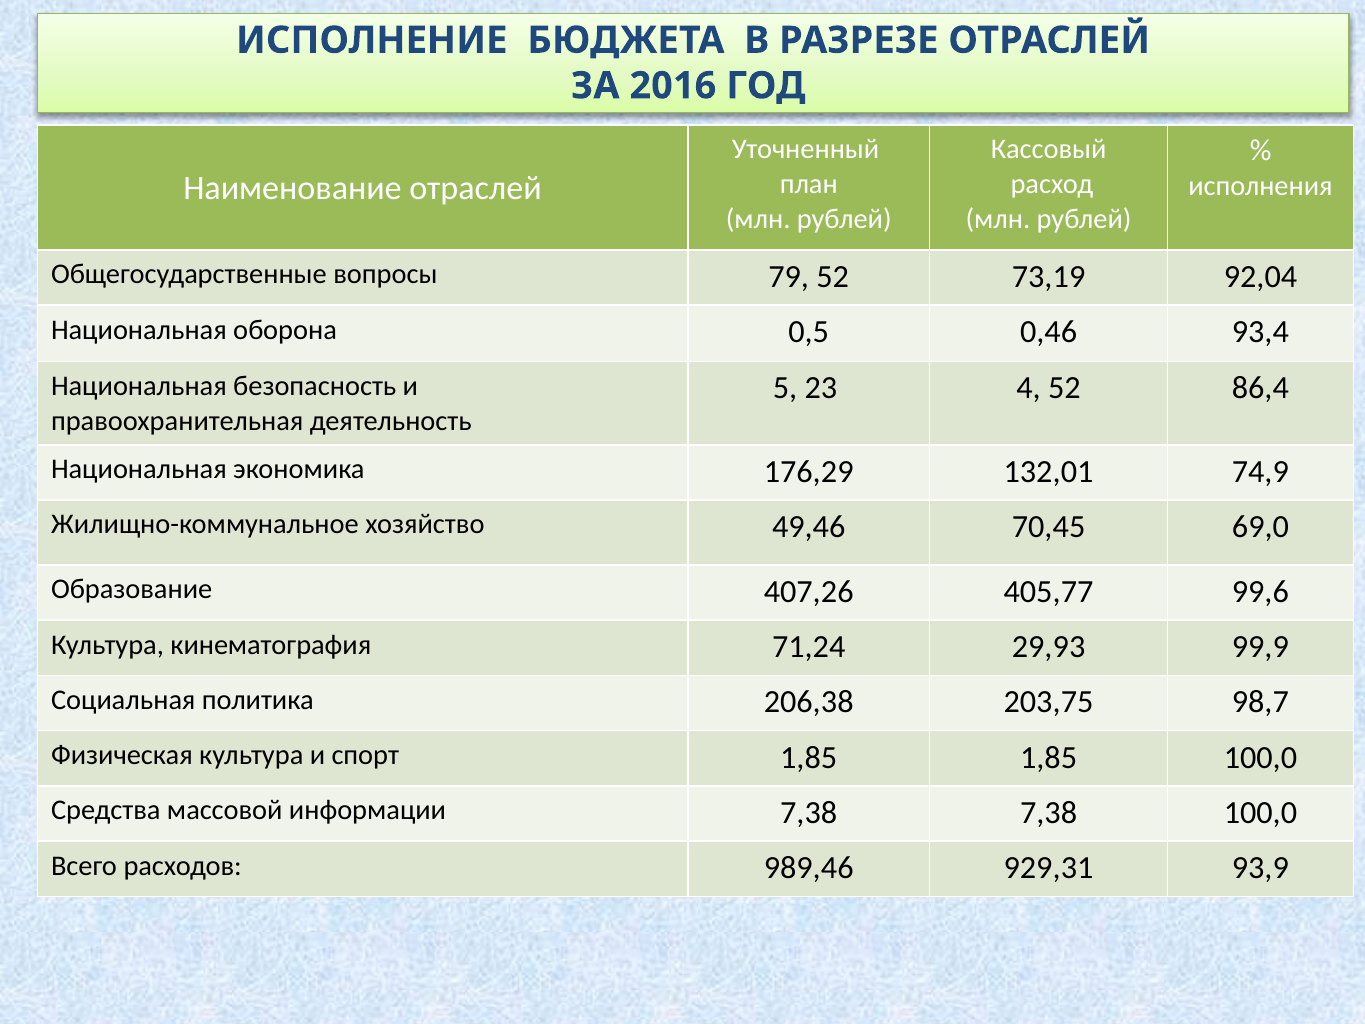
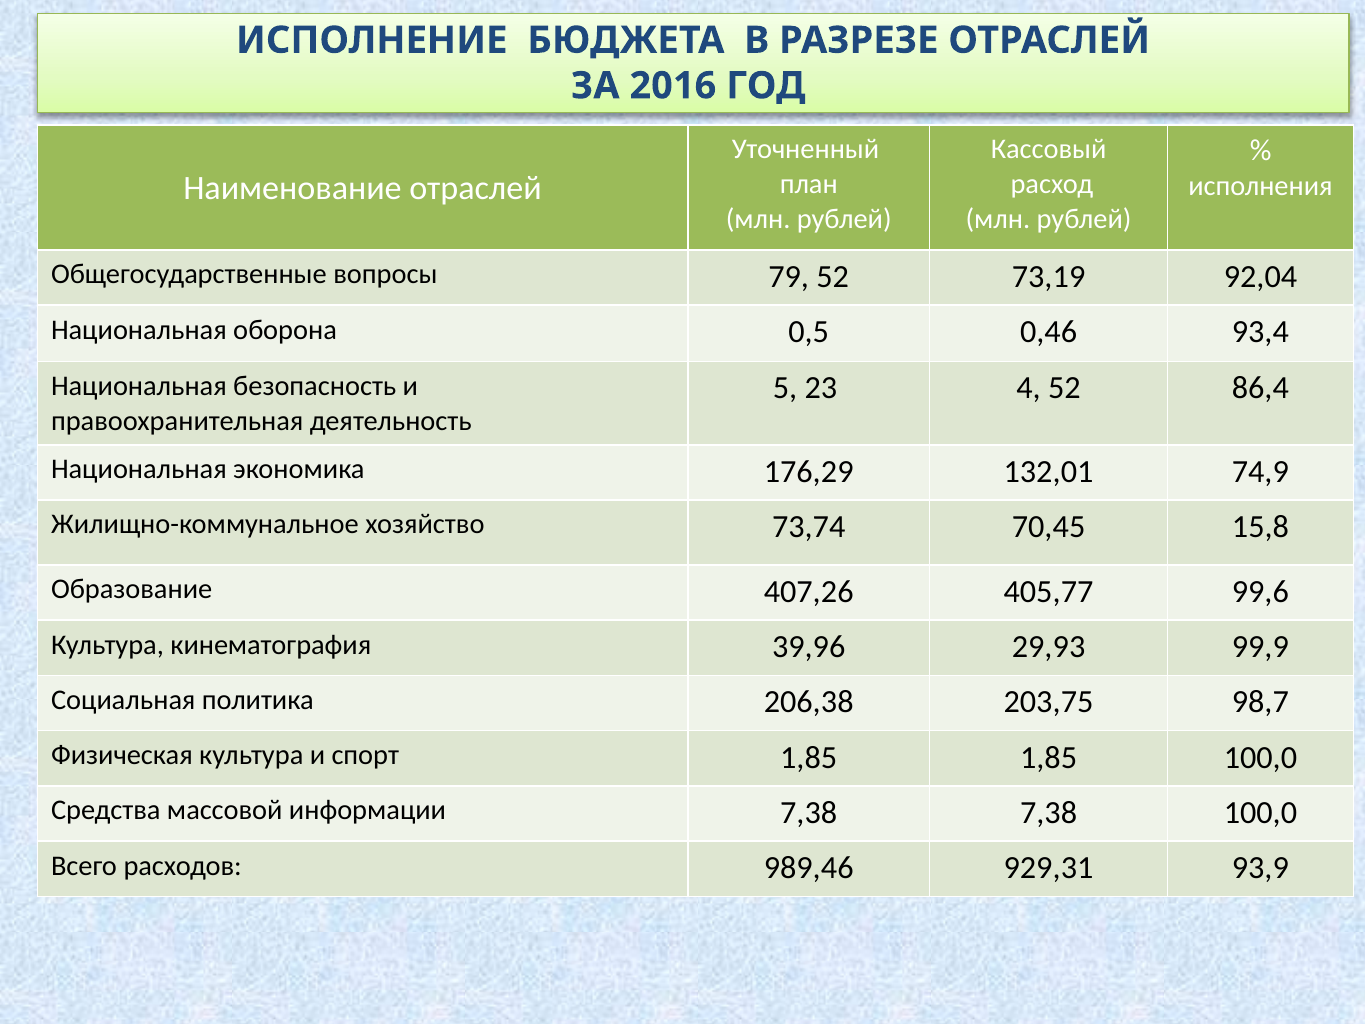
49,46: 49,46 -> 73,74 (809, 527)
69,0: 69,0 -> 15,8 (1260, 527)
71,24: 71,24 -> 39,96 (809, 647)
